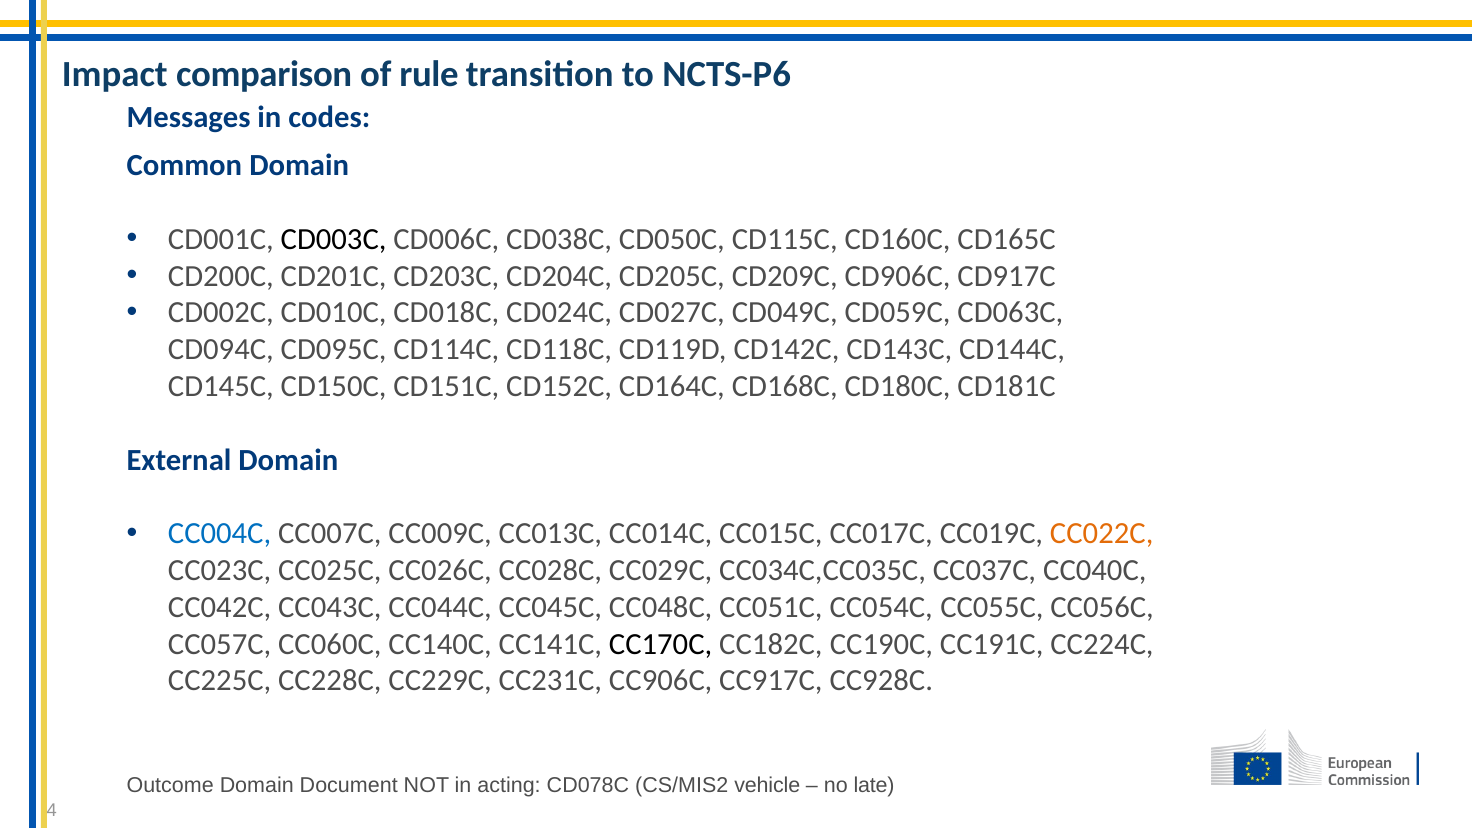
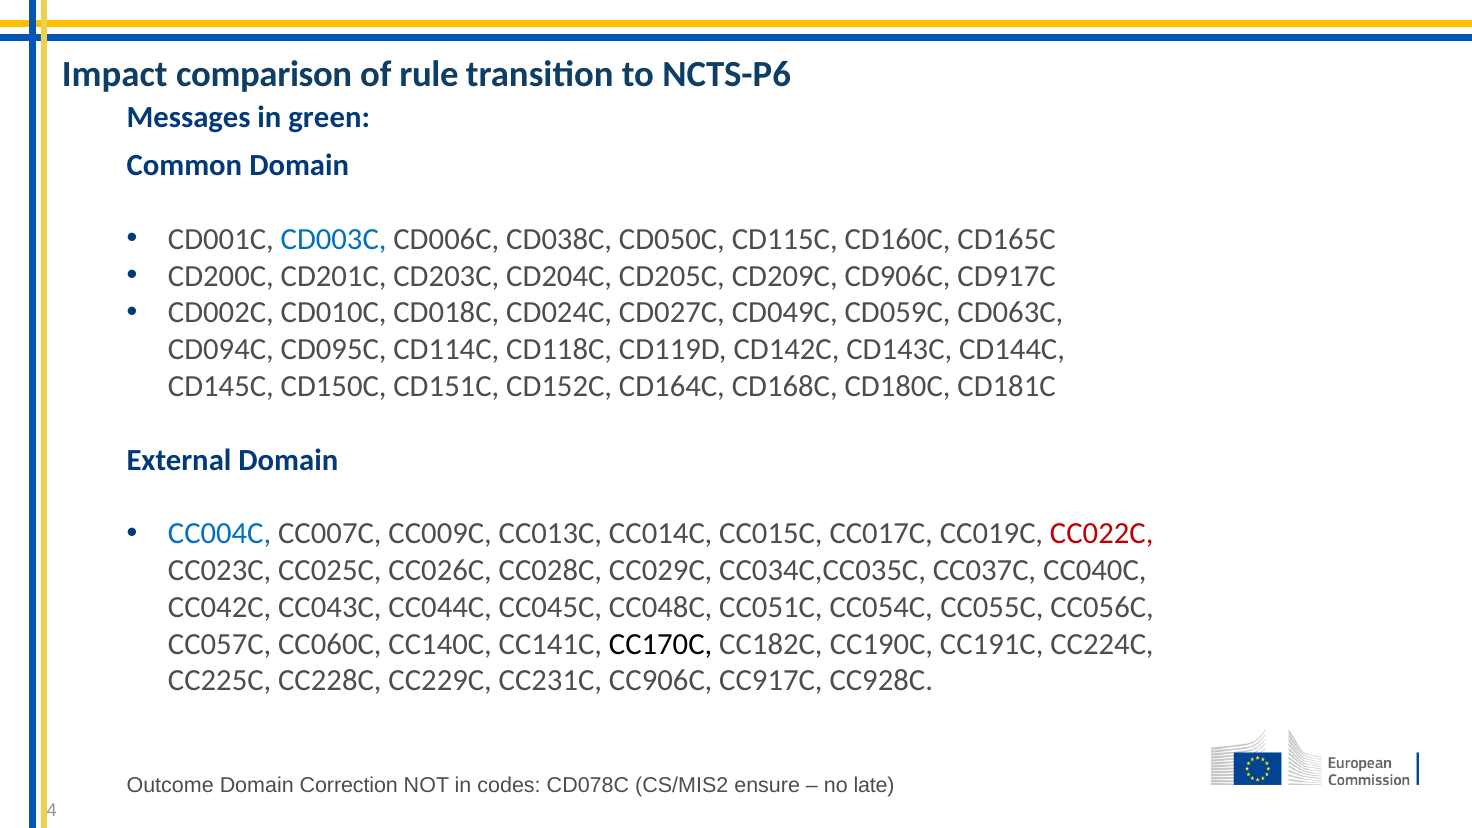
codes: codes -> green (329, 118)
CD003C colour: black -> blue (334, 239)
CC022C colour: orange -> red (1102, 534)
Document: Document -> Correction (349, 785)
acting: acting -> codes (509, 785)
vehicle: vehicle -> ensure (767, 785)
